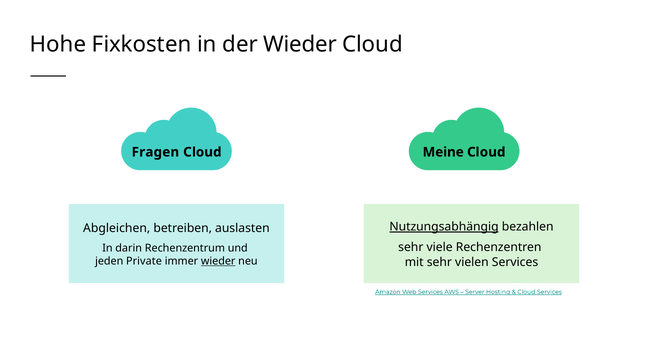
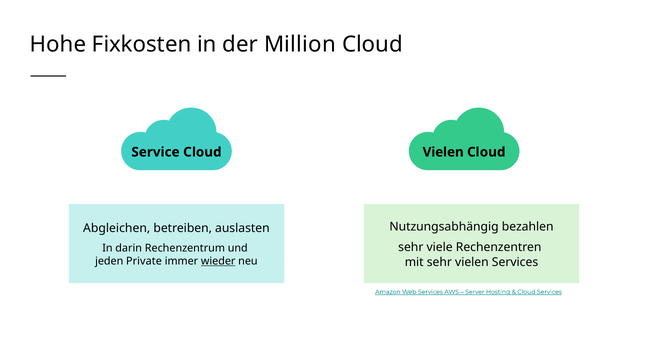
der Wieder: Wieder -> Million (300, 44)
Fragen: Fragen -> Service (155, 152)
Cloud Meine: Meine -> Vielen (443, 152)
Nutzungsabhängig underline: present -> none (444, 227)
